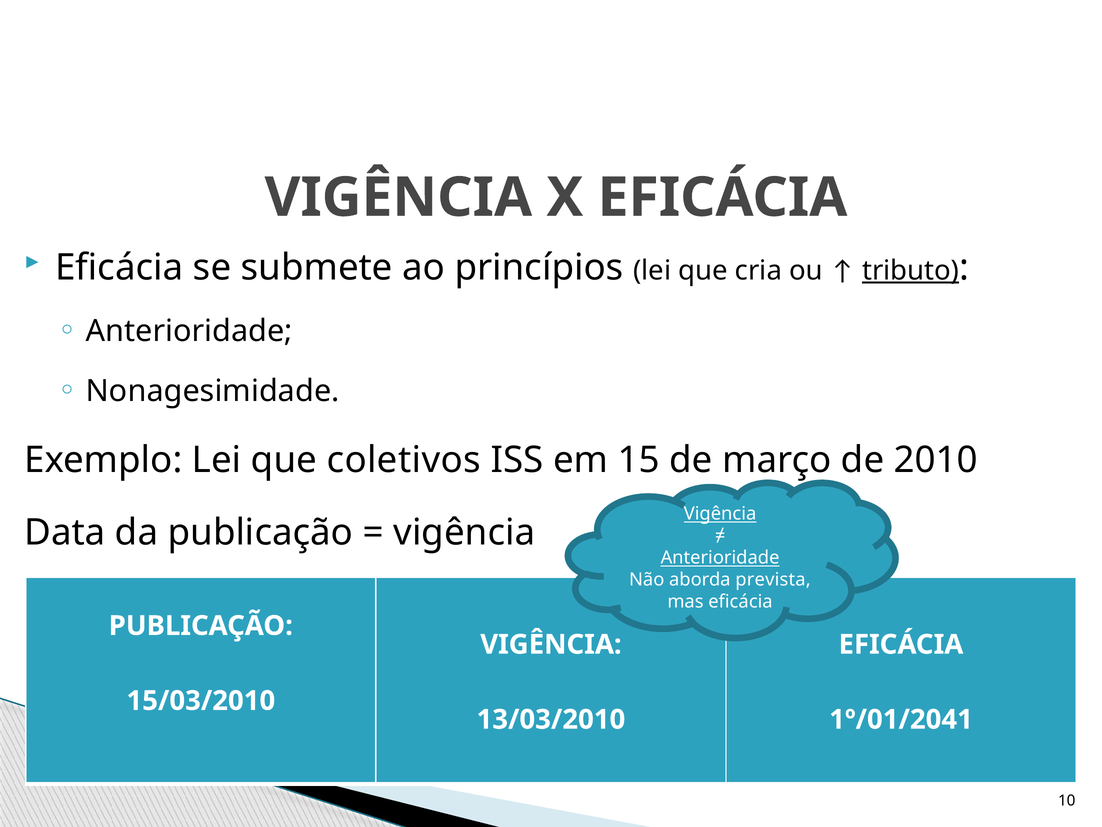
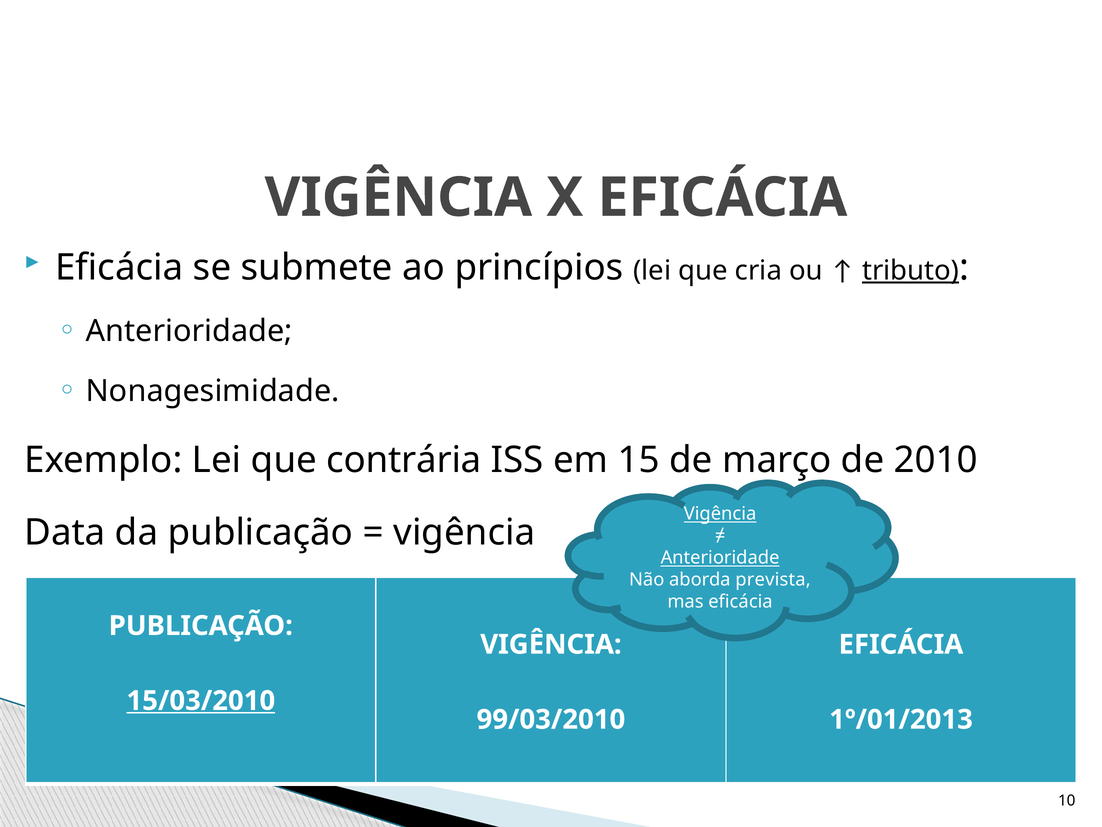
coletivos: coletivos -> contrária (404, 460)
15/03/2010 underline: none -> present (201, 700)
13/03/2010: 13/03/2010 -> 99/03/2010 (551, 719)
1º/01/2041: 1º/01/2041 -> 1º/01/2013 (901, 719)
